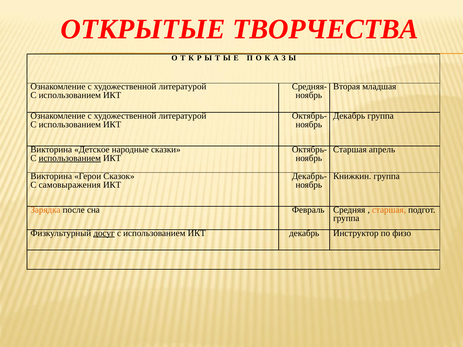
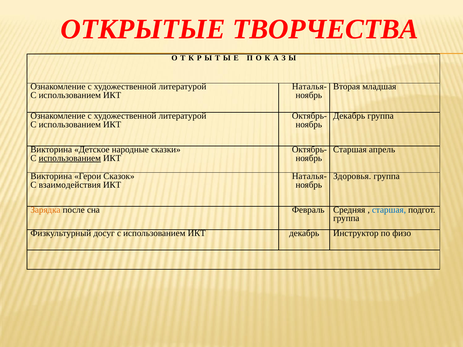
Средняя-: Средняя- -> Наталья- (309, 87)
Декабрь-: Декабрь- -> Наталья- (309, 176)
Книжкин: Книжкин -> Здоровья (352, 176)
самовыражения: самовыражения -> взаимодействия (70, 185)
старшая colour: orange -> blue (389, 210)
досуг underline: present -> none (104, 233)
